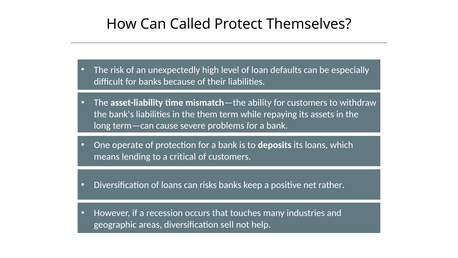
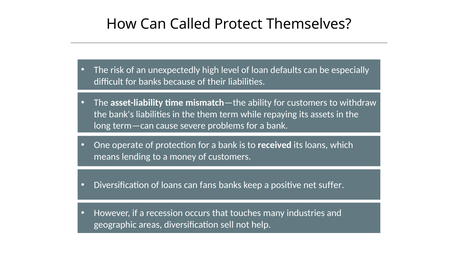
deposits: deposits -> received (275, 145)
critical: critical -> money (183, 156)
risks: risks -> fans (208, 185)
rather: rather -> suffer (331, 185)
